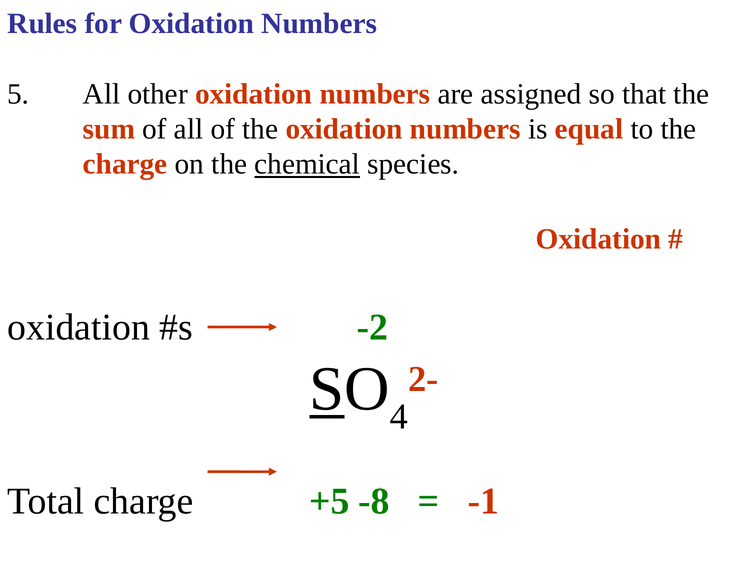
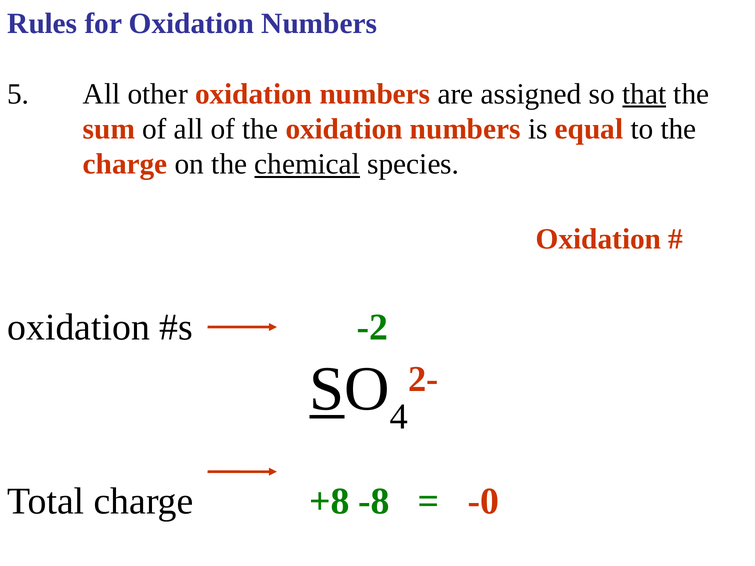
that underline: none -> present (644, 94)
+5: +5 -> +8 (330, 502)
-1: -1 -> -0 (483, 502)
